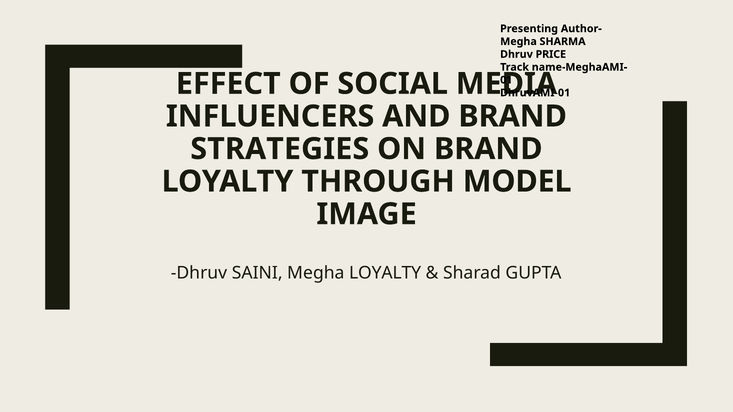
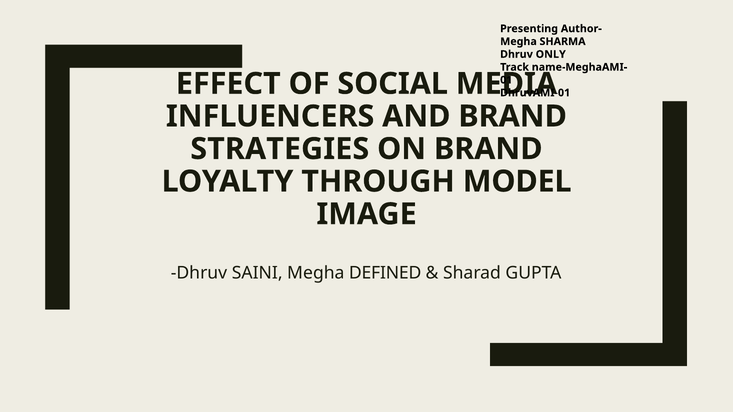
PRICE: PRICE -> ONLY (551, 54)
Megha LOYALTY: LOYALTY -> DEFINED (385, 273)
